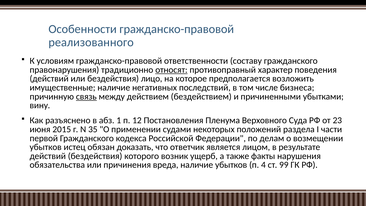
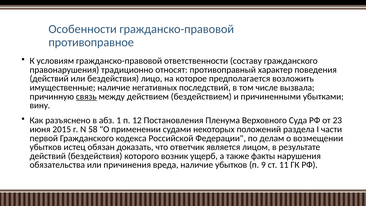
реализованного: реализованного -> противоправное (91, 42)
относят underline: present -> none (171, 70)
бизнеса: бизнеса -> вызвала (297, 88)
35: 35 -> 58 (93, 129)
4: 4 -> 9 (263, 165)
99: 99 -> 11 (284, 165)
